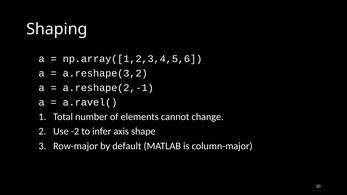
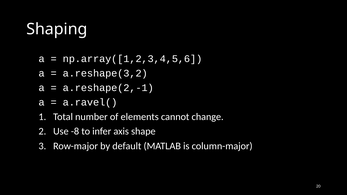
-2: -2 -> -8 (75, 132)
